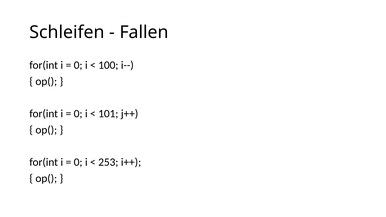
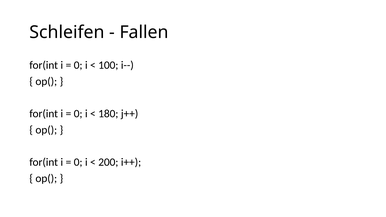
101: 101 -> 180 (108, 114)
253: 253 -> 200 (108, 162)
